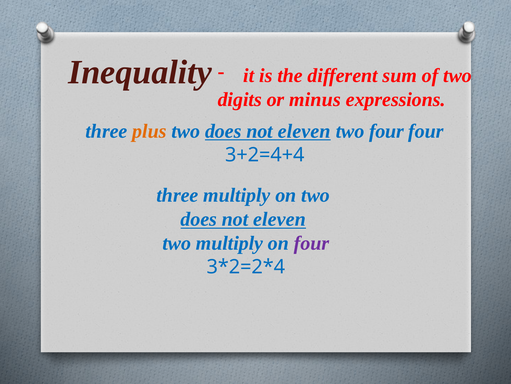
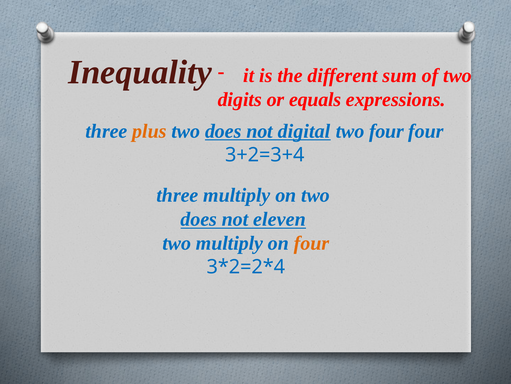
minus: minus -> equals (315, 99)
eleven: eleven -> digital (304, 131)
3+2=4+4: 3+2=4+4 -> 3+2=3+4 (265, 155)
four colour: purple -> orange (312, 243)
